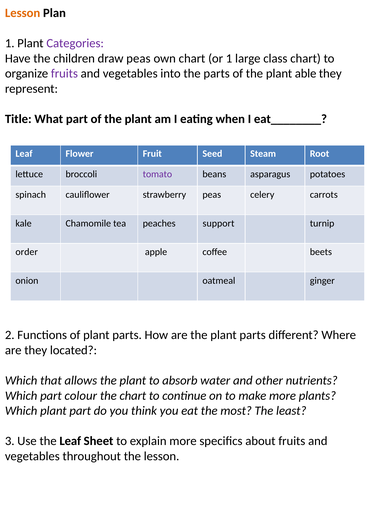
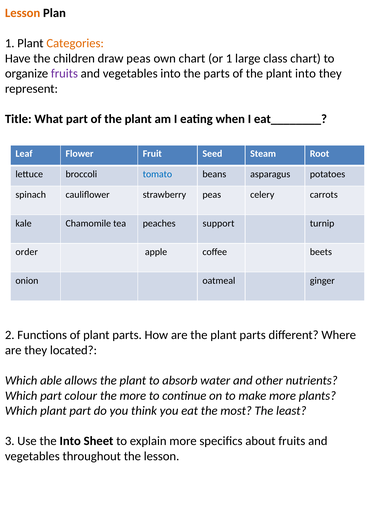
Categories colour: purple -> orange (75, 43)
plant able: able -> into (305, 74)
tomato colour: purple -> blue (157, 174)
that: that -> able (51, 381)
the chart: chart -> more (133, 396)
the Leaf: Leaf -> Into (70, 441)
